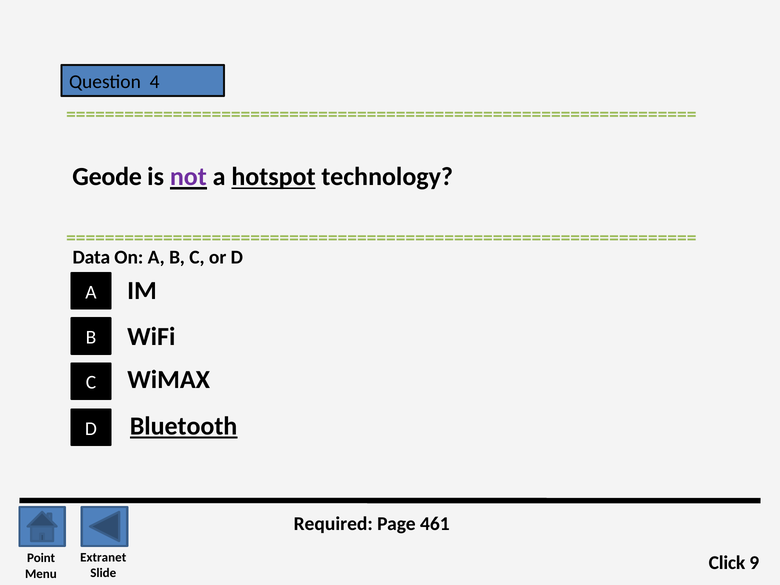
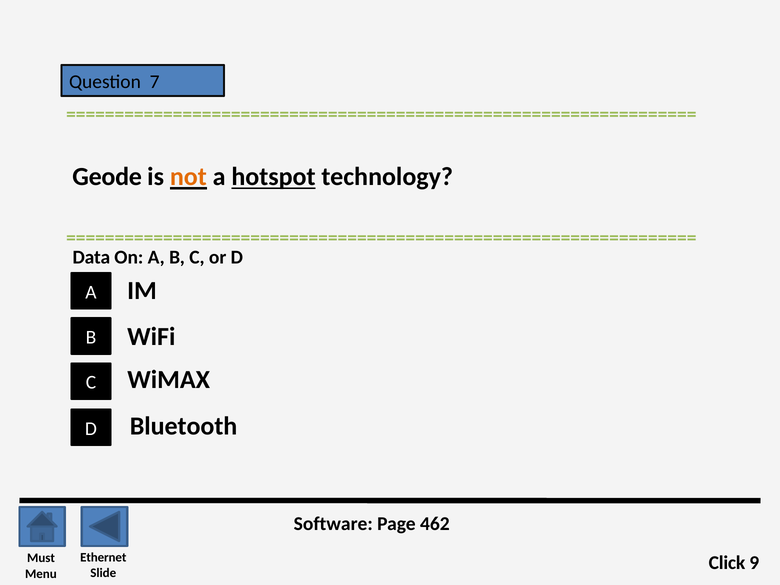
4: 4 -> 7 (155, 82)
not colour: purple -> orange (188, 177)
Bluetooth underline: present -> none (184, 426)
Required: Required -> Software (333, 524)
461: 461 -> 462 (435, 524)
Extranet: Extranet -> Ethernet (103, 557)
Point: Point -> Must (41, 558)
